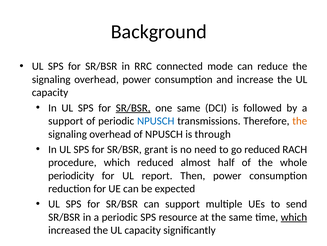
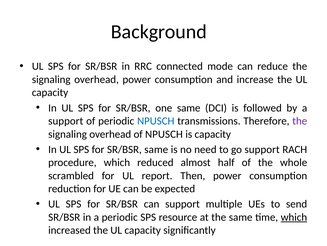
SR/BSR underline: present -> none (133, 108)
the colour: orange -> purple (300, 121)
is through: through -> capacity (213, 134)
SR/BSR grant: grant -> same (156, 149)
go reduced: reduced -> support (262, 149)
periodicity: periodicity -> scrambled (71, 175)
